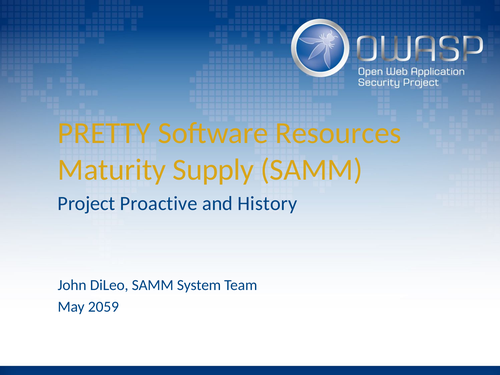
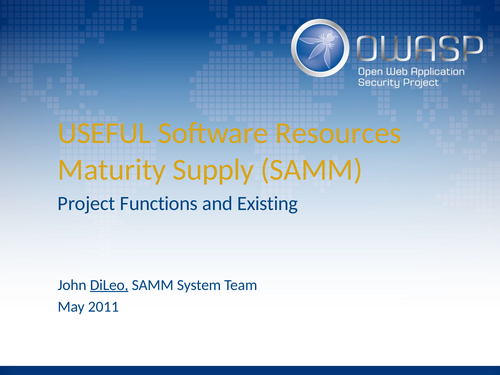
PRETTY: PRETTY -> USEFUL (104, 133)
Proactive: Proactive -> Functions (159, 203)
History: History -> Existing (268, 203)
DiLeo underline: none -> present (109, 285)
2059: 2059 -> 2011 (103, 307)
